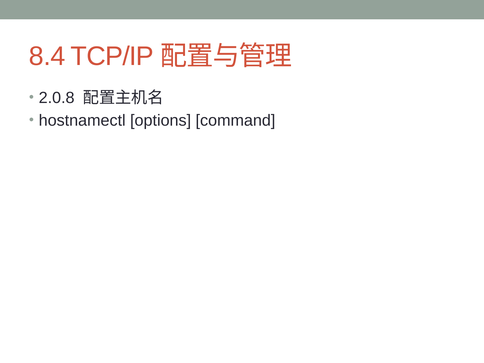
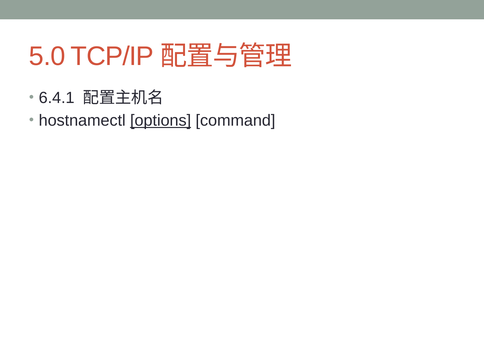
8.4: 8.4 -> 5.0 (47, 56)
2.0.8: 2.0.8 -> 6.4.1 (57, 98)
options underline: none -> present (161, 121)
